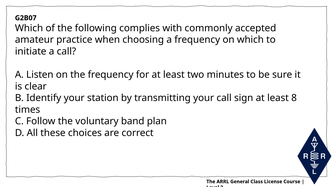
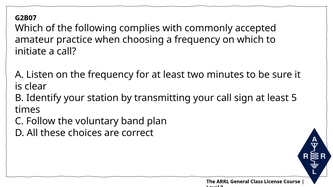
8: 8 -> 5 (294, 98)
